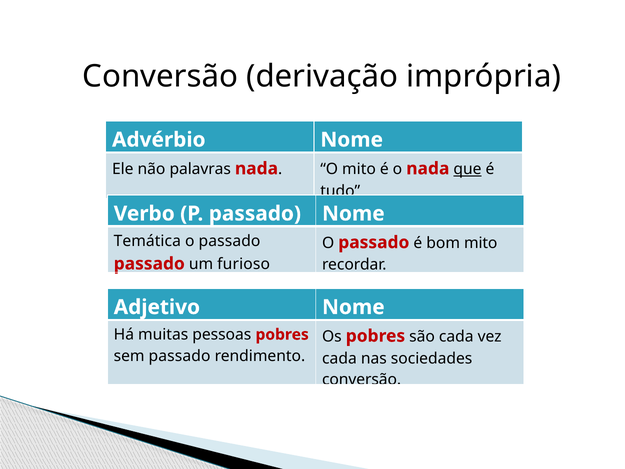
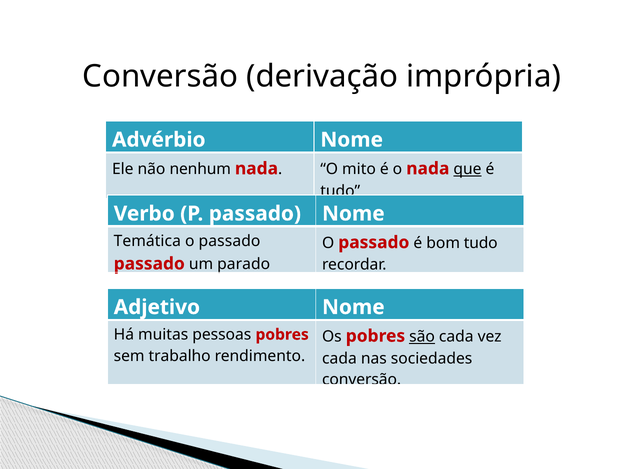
palavras: palavras -> nenhum (200, 169)
bom mito: mito -> tudo (481, 243)
furioso: furioso -> parado (244, 264)
são underline: none -> present (422, 336)
sem passado: passado -> trabalho (180, 356)
